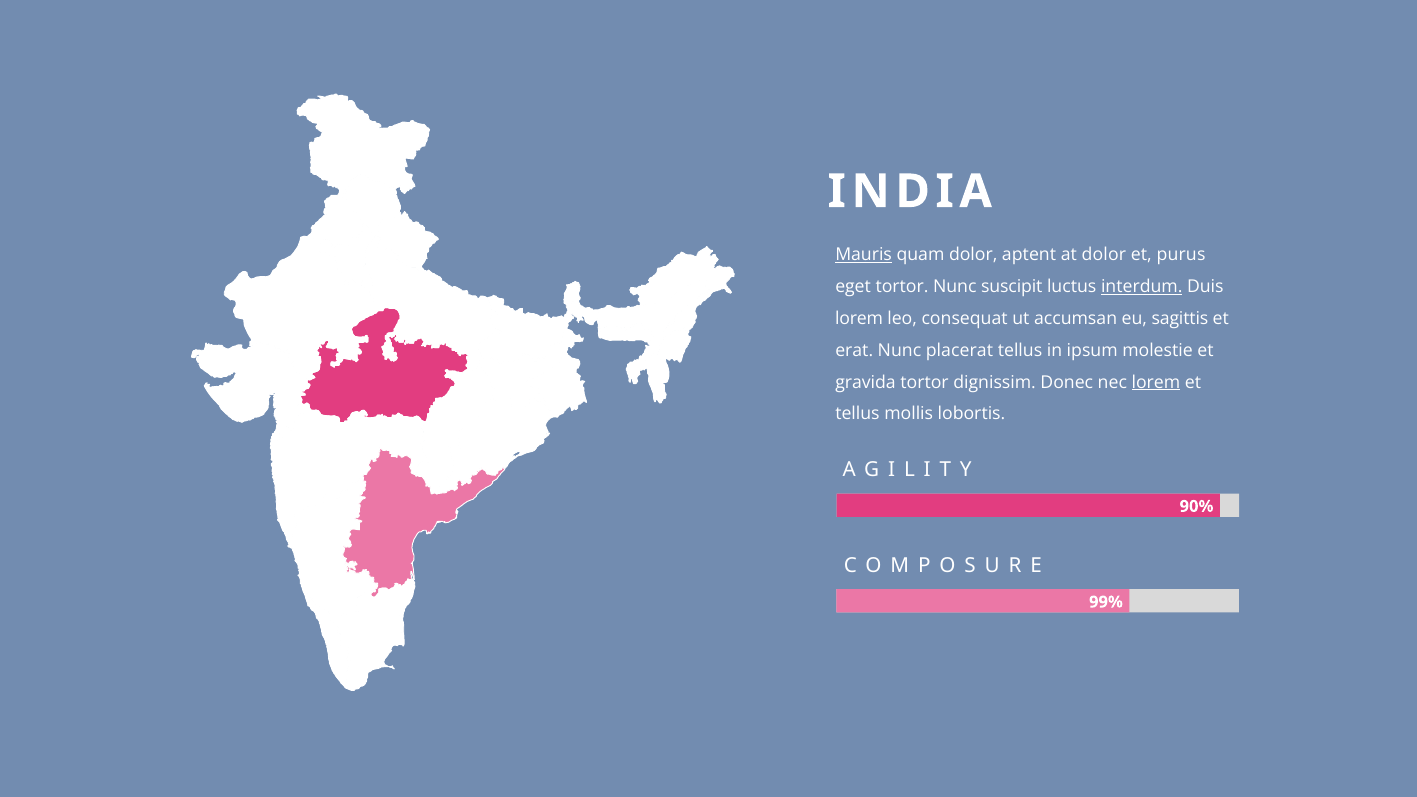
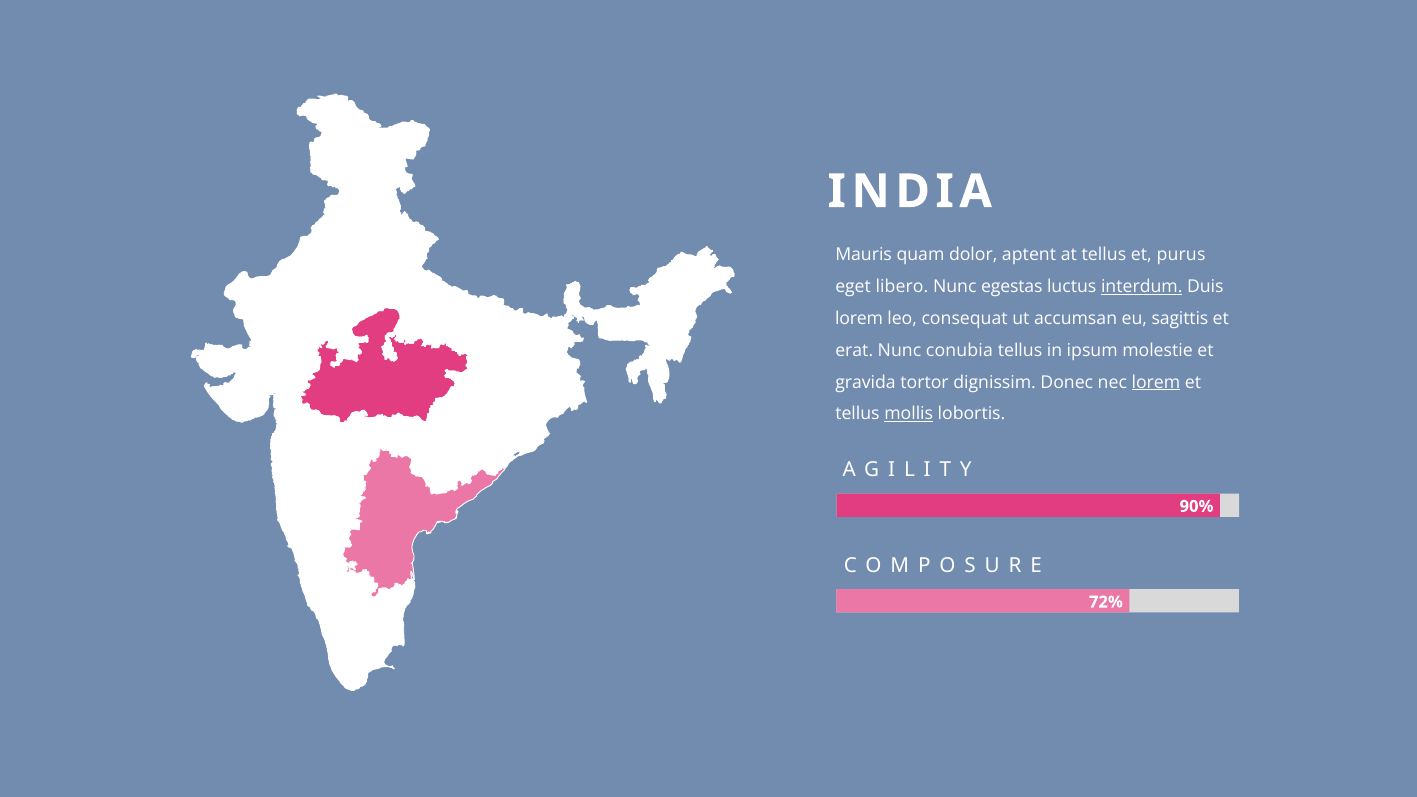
Mauris underline: present -> none (864, 255)
at dolor: dolor -> tellus (1104, 255)
eget tortor: tortor -> libero (902, 287)
suscipit: suscipit -> egestas (1012, 287)
placerat: placerat -> conubia (959, 350)
mollis underline: none -> present (909, 414)
99%: 99% -> 72% (1106, 602)
